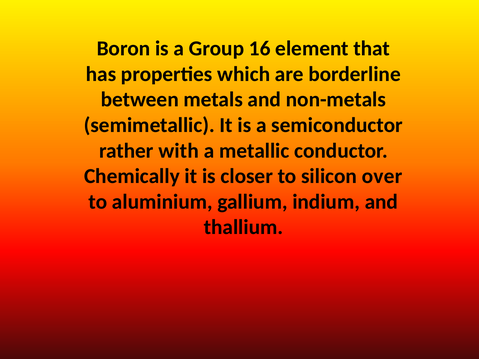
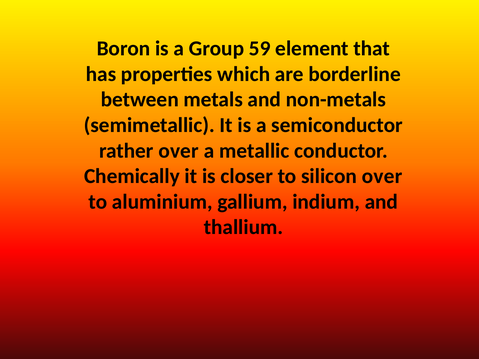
16: 16 -> 59 (260, 49)
rather with: with -> over (179, 151)
